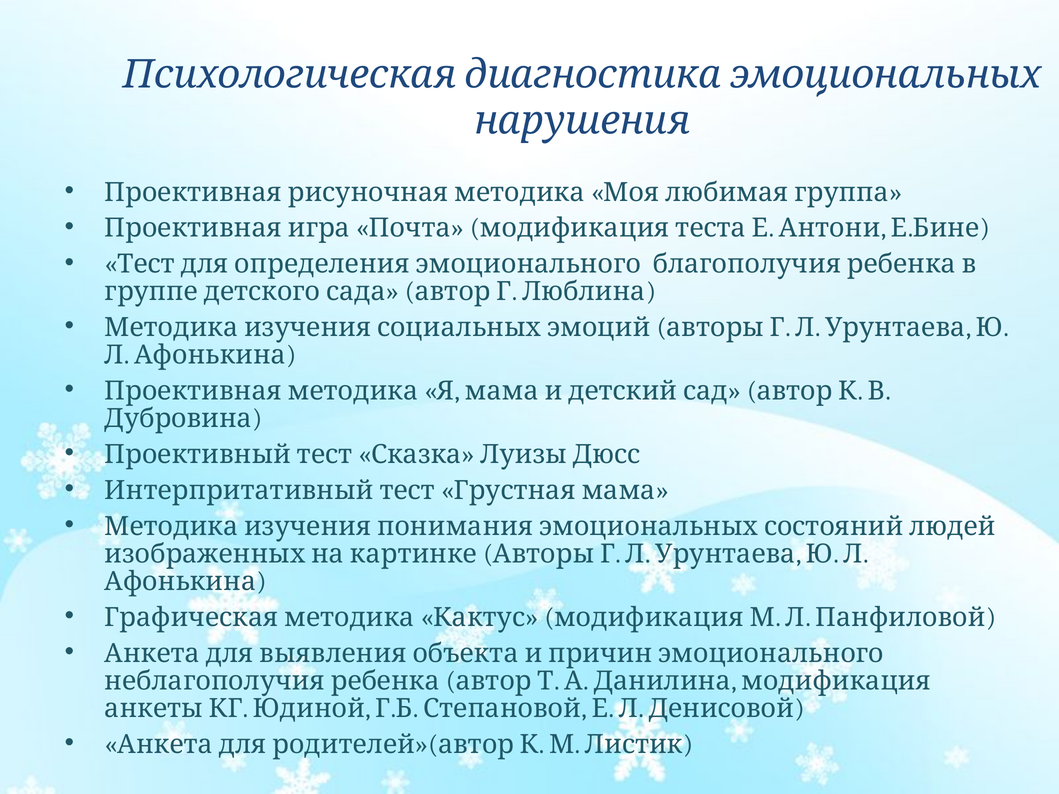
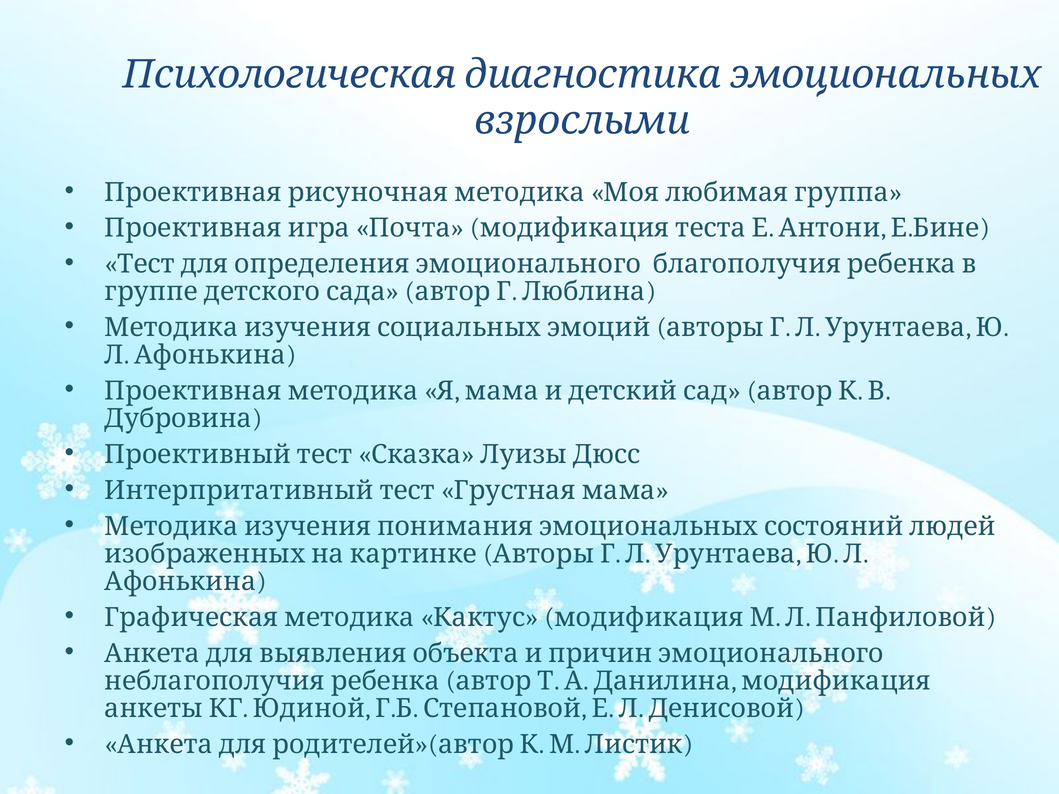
нарушения: нарушения -> взрослыми (582, 121)
